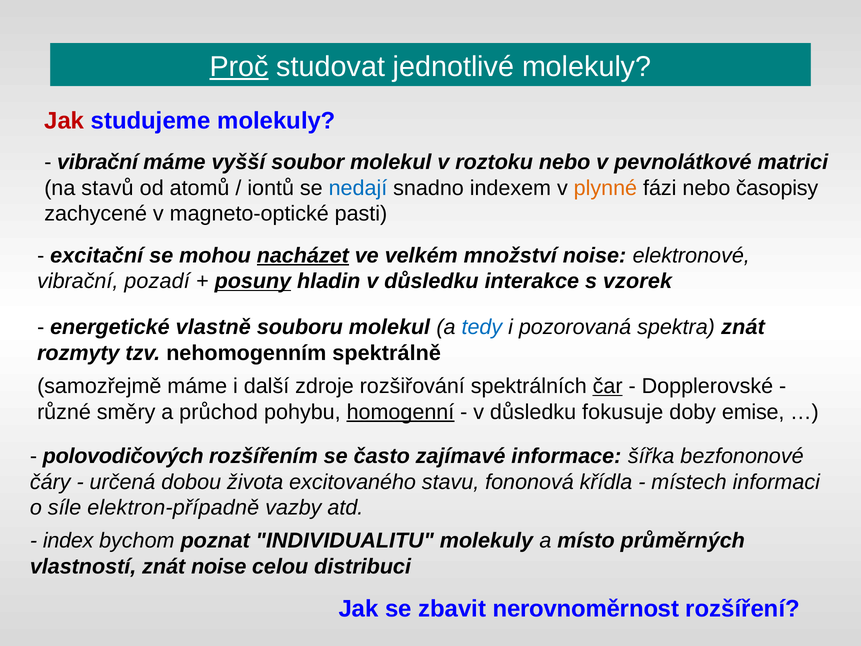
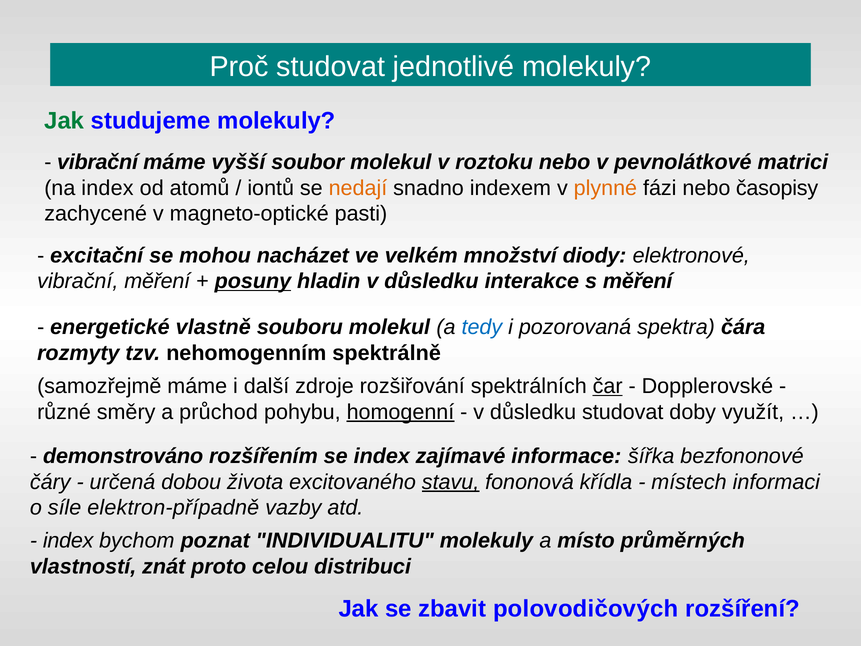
Proč underline: present -> none (239, 67)
Jak colour: red -> green (64, 121)
na stavů: stavů -> index (107, 188)
nedají colour: blue -> orange (358, 188)
nacházet underline: present -> none (303, 255)
množství noise: noise -> diody (595, 255)
vibrační pozadí: pozadí -> měření (157, 281)
s vzorek: vzorek -> měření (638, 281)
spektra znát: znát -> čára (743, 327)
důsledku fokusuje: fokusuje -> studovat (623, 412)
emise: emise -> využít (753, 412)
polovodičových: polovodičových -> demonstrováno (123, 456)
se často: často -> index (382, 456)
stavu underline: none -> present (451, 482)
znát noise: noise -> proto (219, 567)
nerovnoměrnost: nerovnoměrnost -> polovodičových (586, 609)
